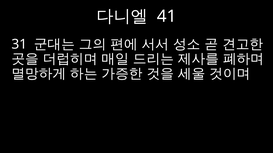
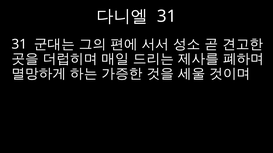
41: 41 -> 31 (167, 16)
